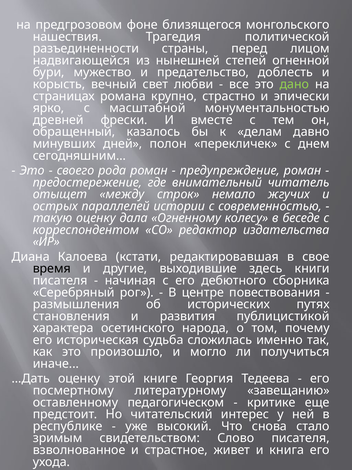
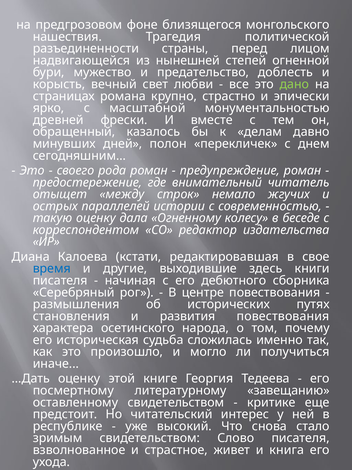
время colour: black -> blue (52, 268)
развития публицистикой: публицистикой -> повествования (283, 316)
оставленному педагогическом: педагогическом -> свидетельством (176, 402)
